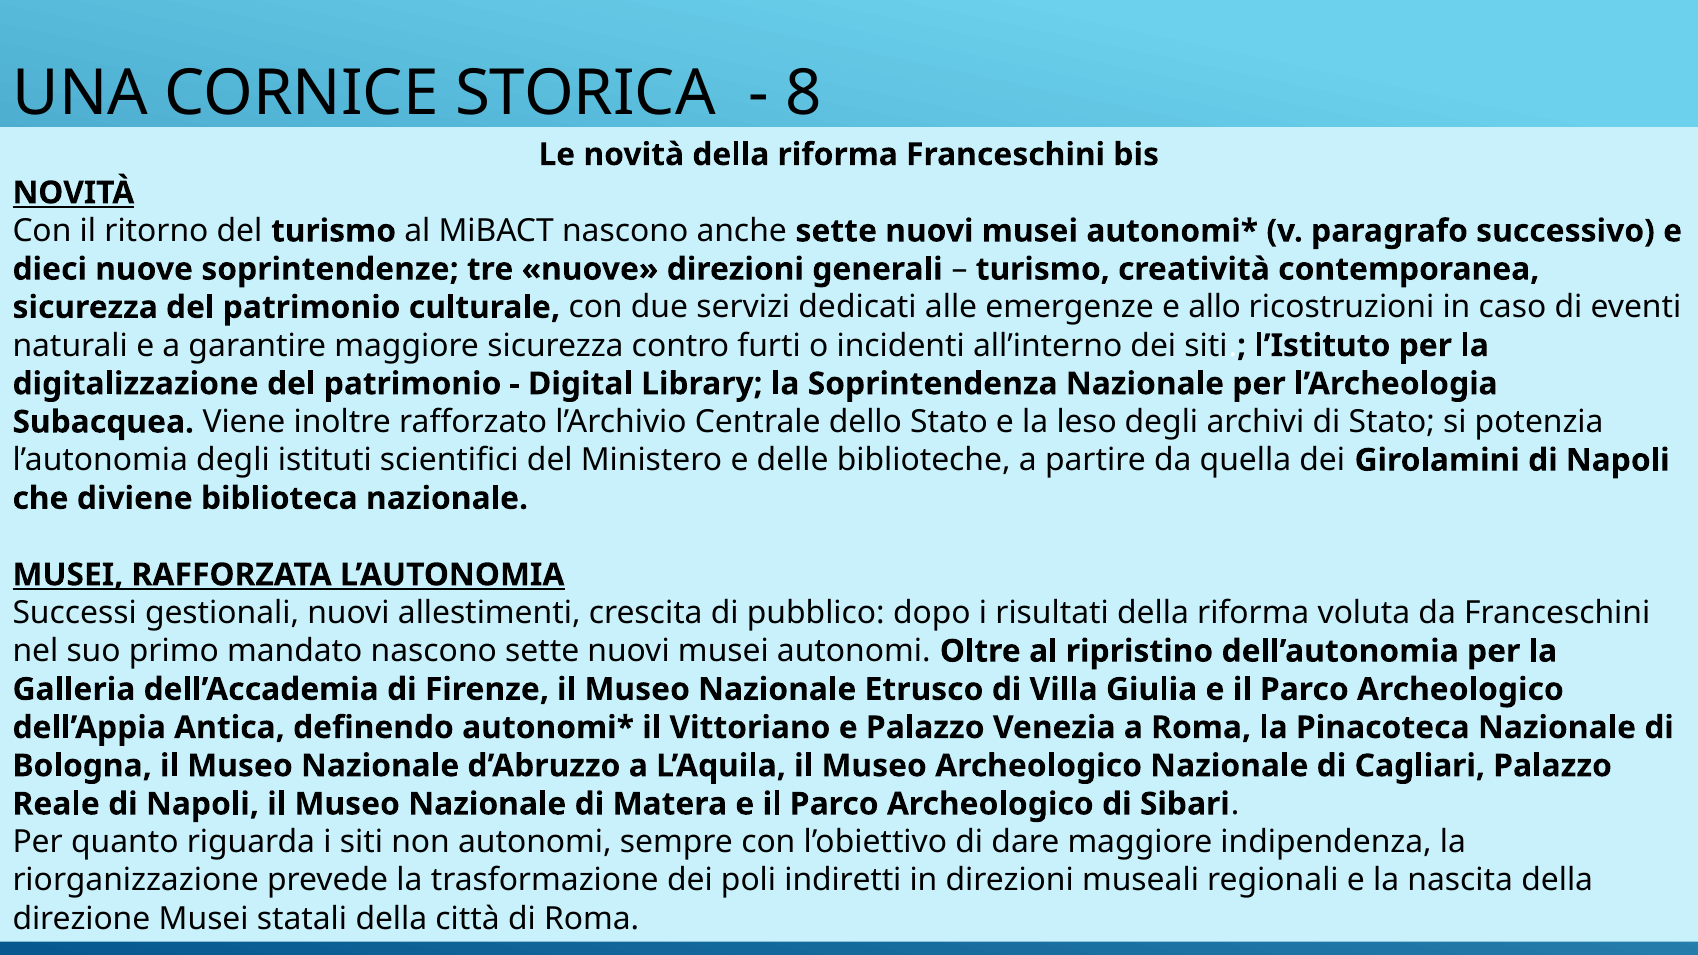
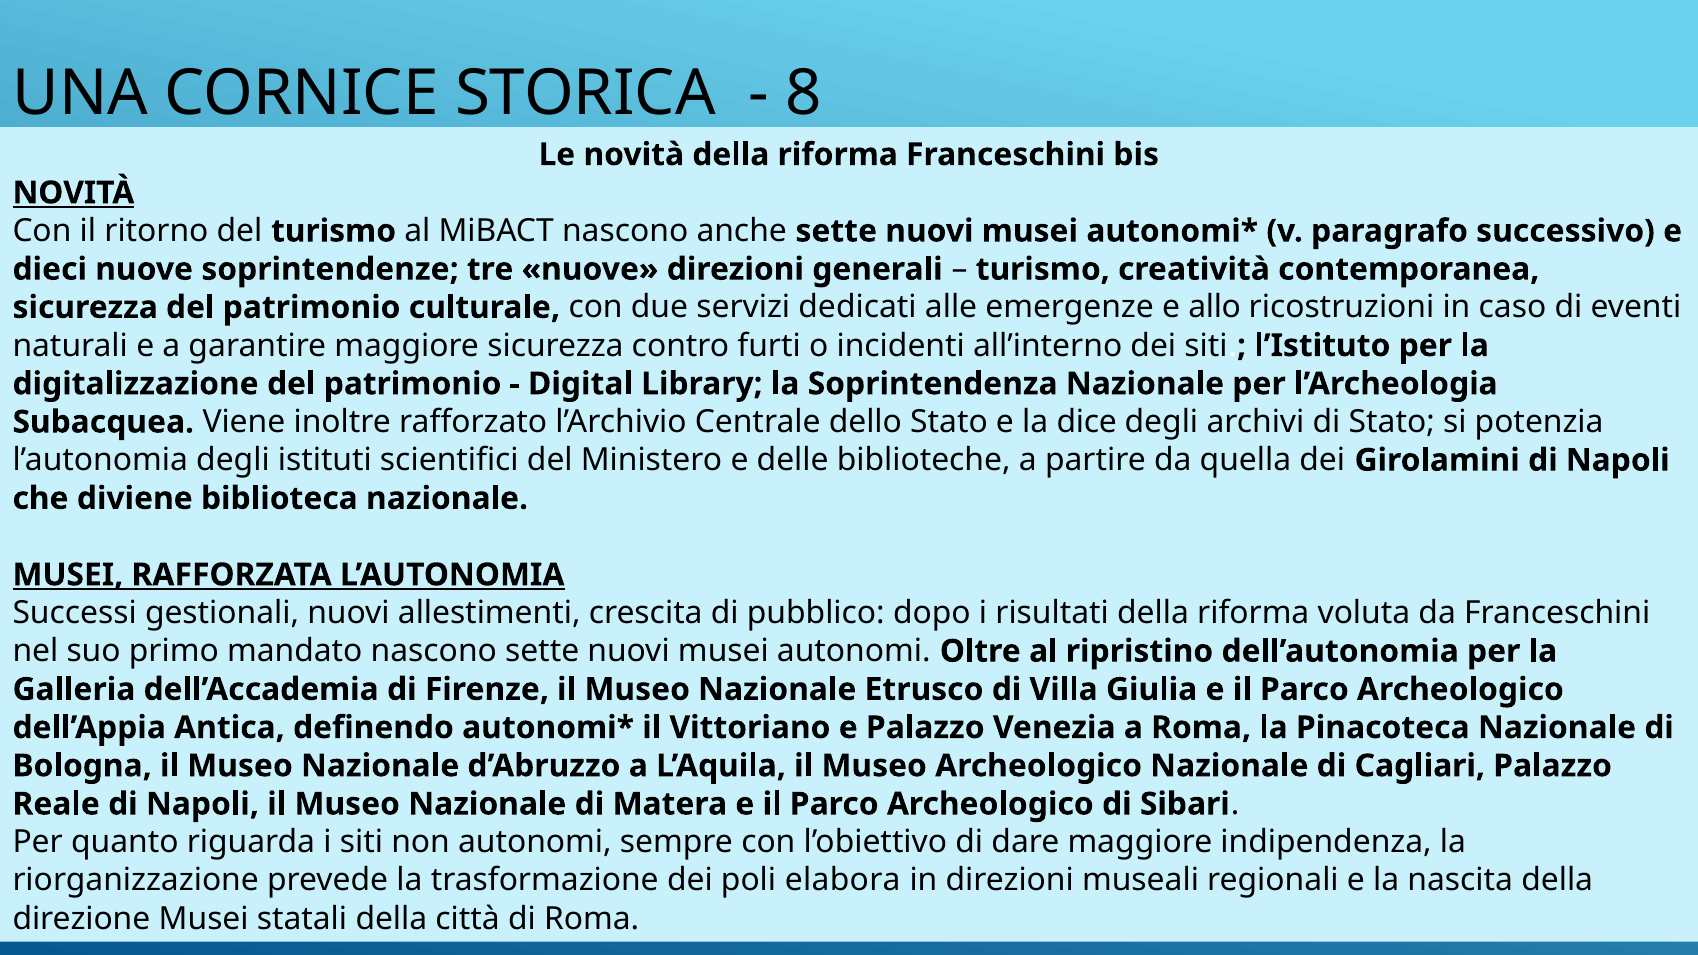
leso: leso -> dice (1087, 422)
indiretti: indiretti -> elabora (843, 881)
